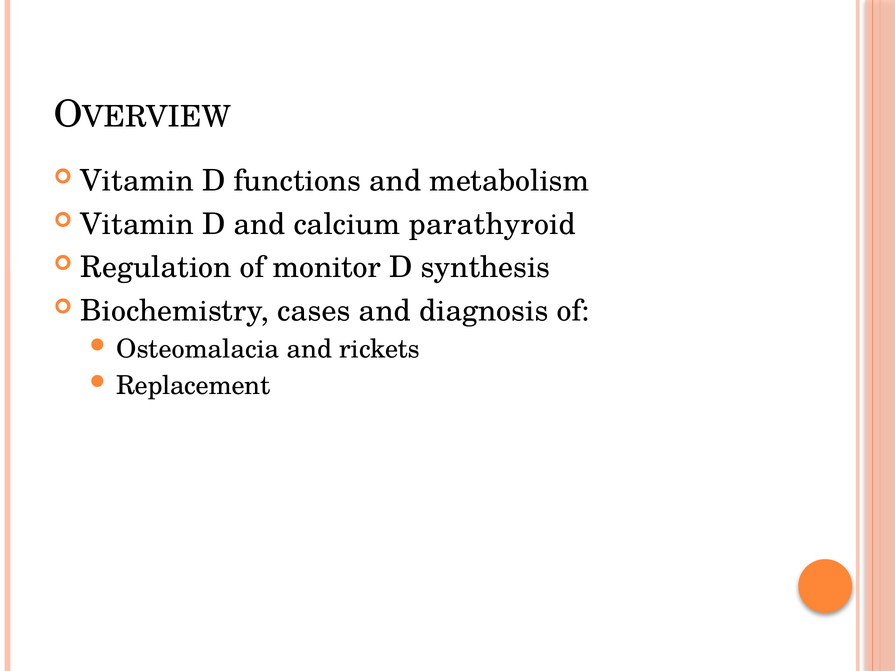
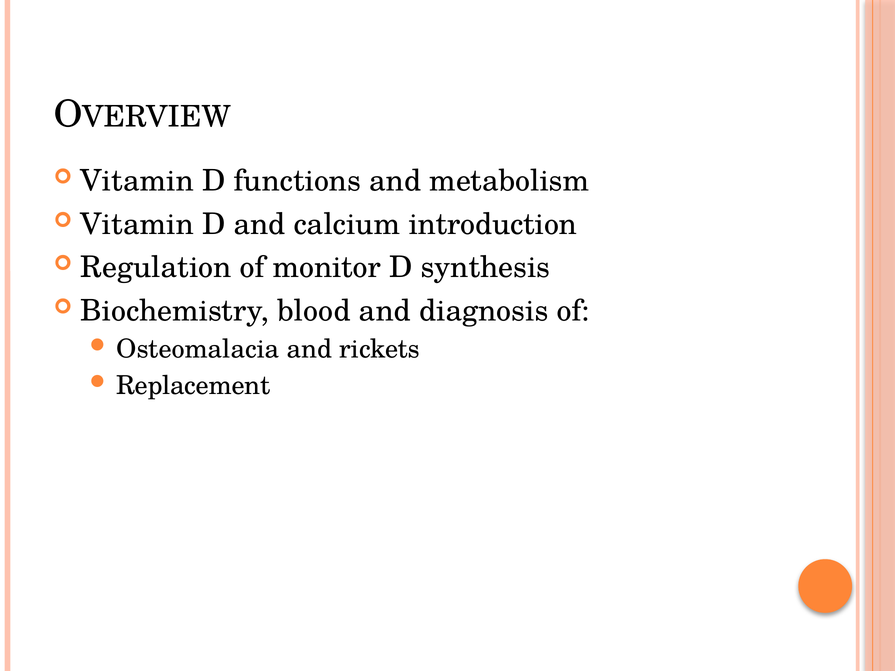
parathyroid: parathyroid -> introduction (493, 224)
cases: cases -> blood (314, 311)
